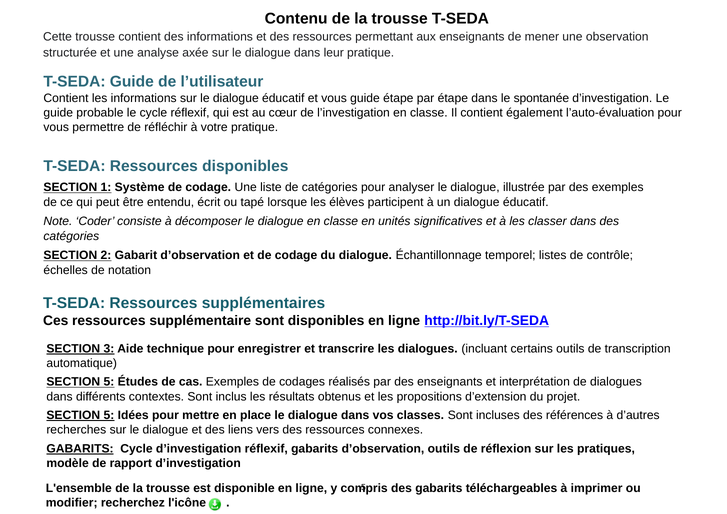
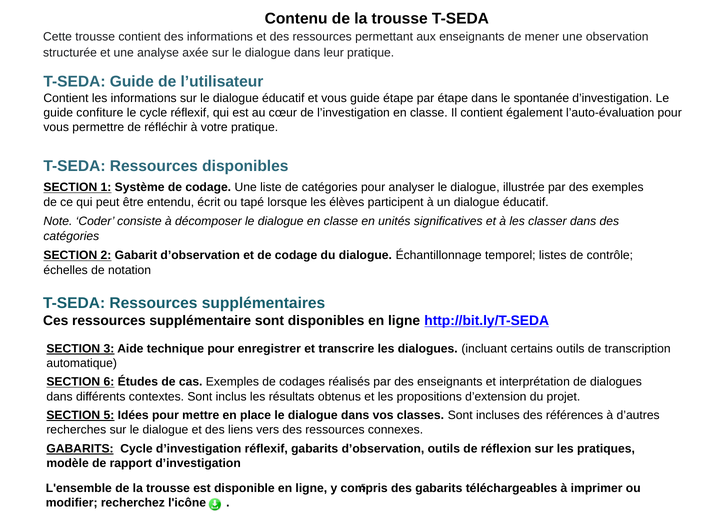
probable: probable -> confiture (100, 113)
5: 5 -> 6 (109, 382)
